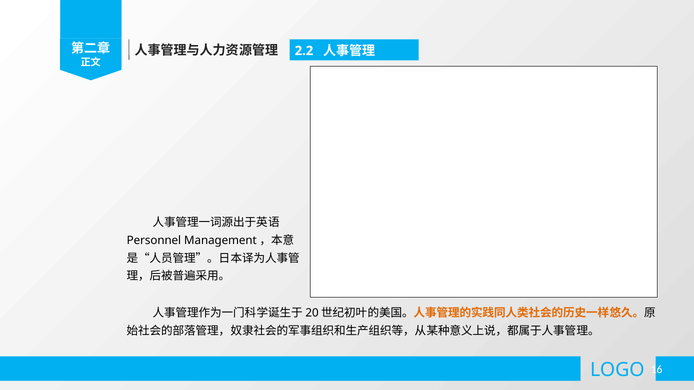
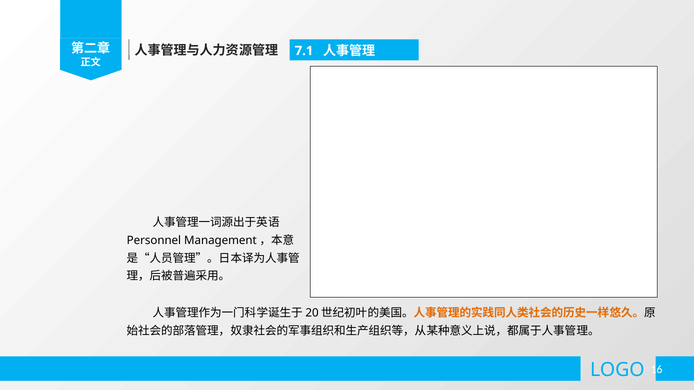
2.2: 2.2 -> 7.1 (304, 51)
